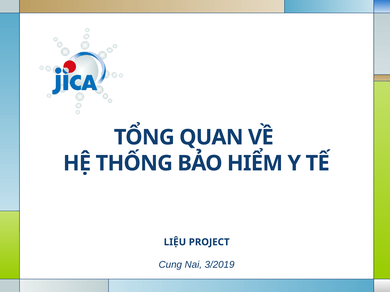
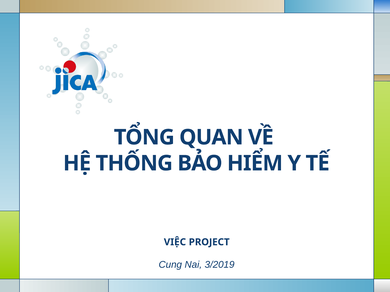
LIỆU: LIỆU -> VIỆC (175, 242)
